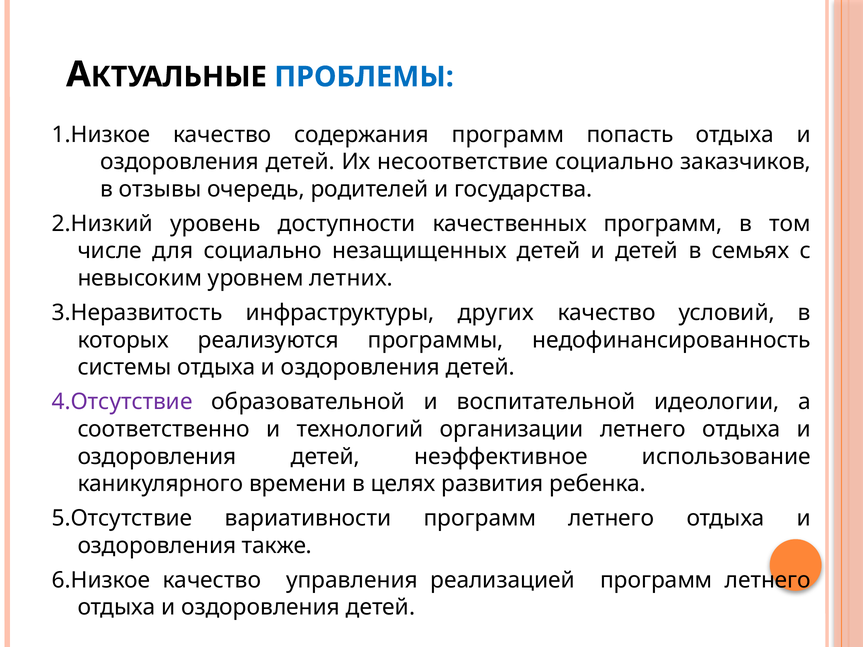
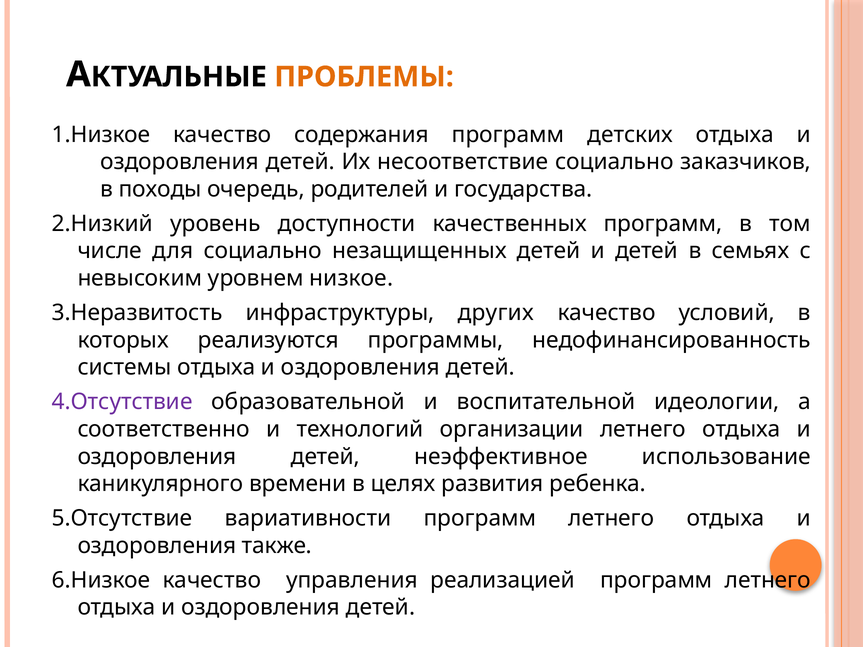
ПРОБЛЕМЫ colour: blue -> orange (364, 77)
попасть: попасть -> детских (630, 135)
отзывы: отзывы -> походы (160, 189)
летних: летних -> низкое (351, 278)
